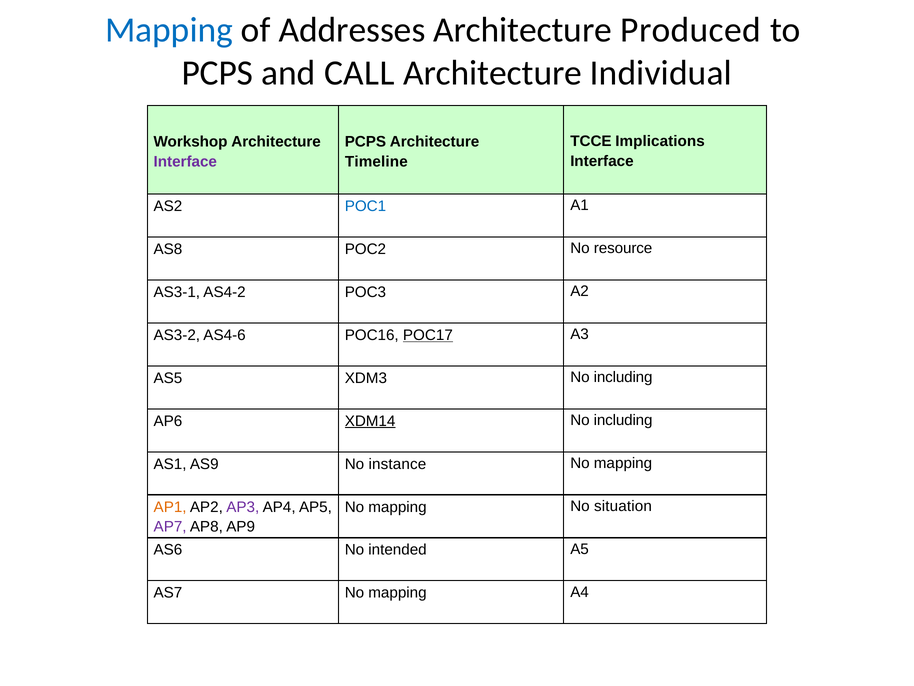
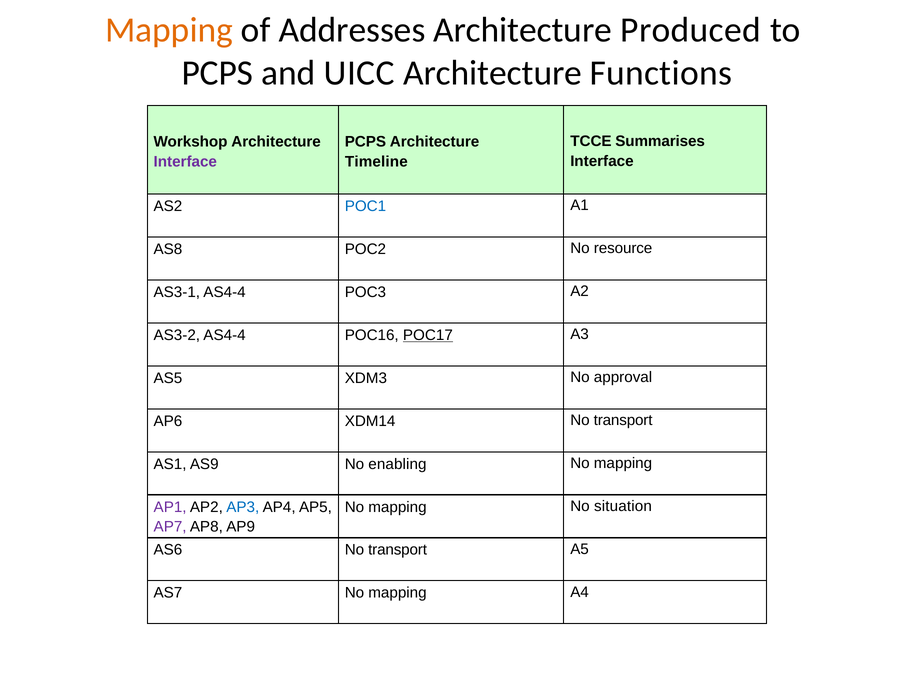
Mapping colour: blue -> orange (169, 30)
CALL: CALL -> UICC (359, 73)
Individual: Individual -> Functions (661, 73)
Implications: Implications -> Summarises (660, 141)
AS3-1 AS4-2: AS4-2 -> AS4-4 (225, 292)
AS3-2 AS4-6: AS4-6 -> AS4-4 (225, 335)
XDM3 No including: including -> approval (623, 377)
XDM14 underline: present -> none (370, 421)
including: including -> transport (623, 420)
instance: instance -> enabling (397, 464)
AP1 colour: orange -> purple (170, 507)
AP3 colour: purple -> blue (243, 507)
AS6 No intended: intended -> transport (398, 550)
